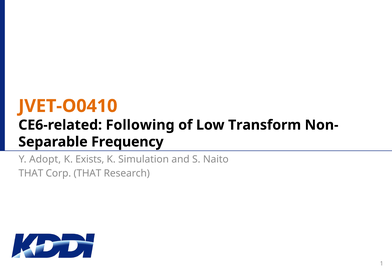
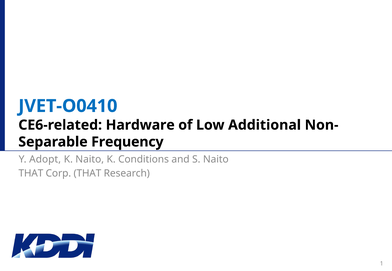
JVET-O0410 colour: orange -> blue (68, 106)
Following: Following -> Hardware (140, 125)
Transform: Transform -> Additional (265, 125)
K Exists: Exists -> Naito (90, 159)
Simulation: Simulation -> Conditions (144, 159)
